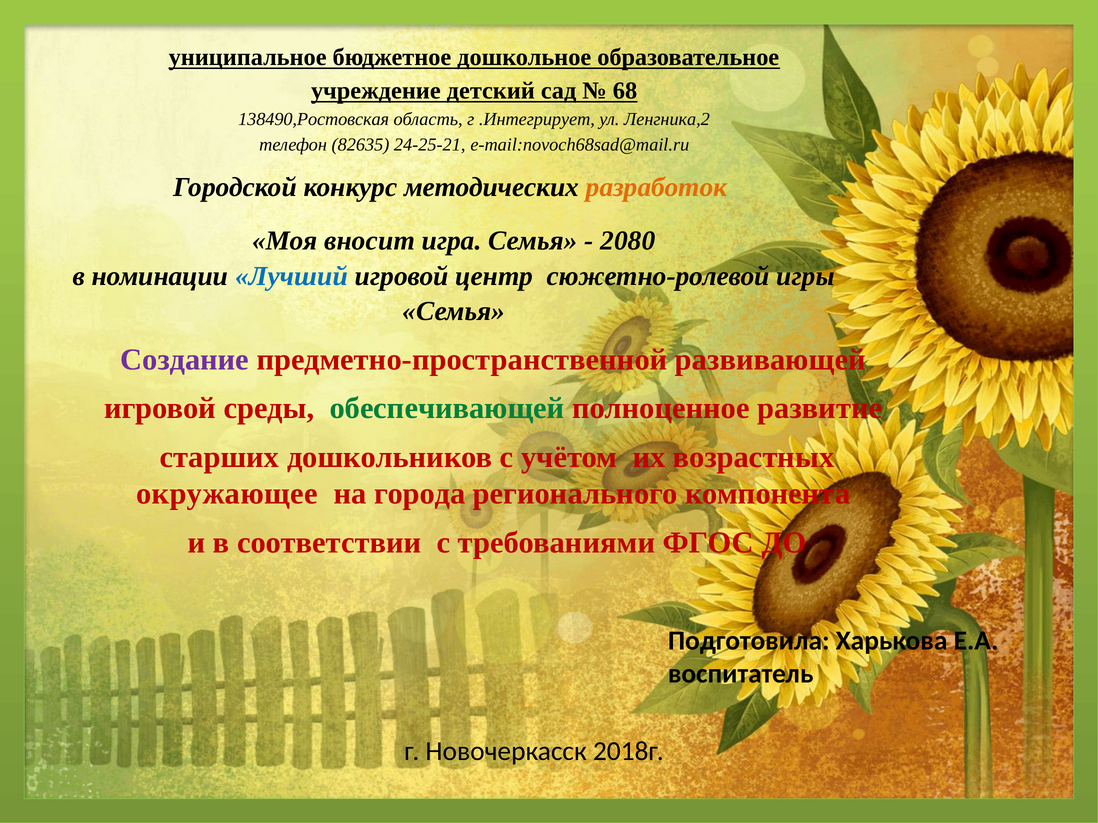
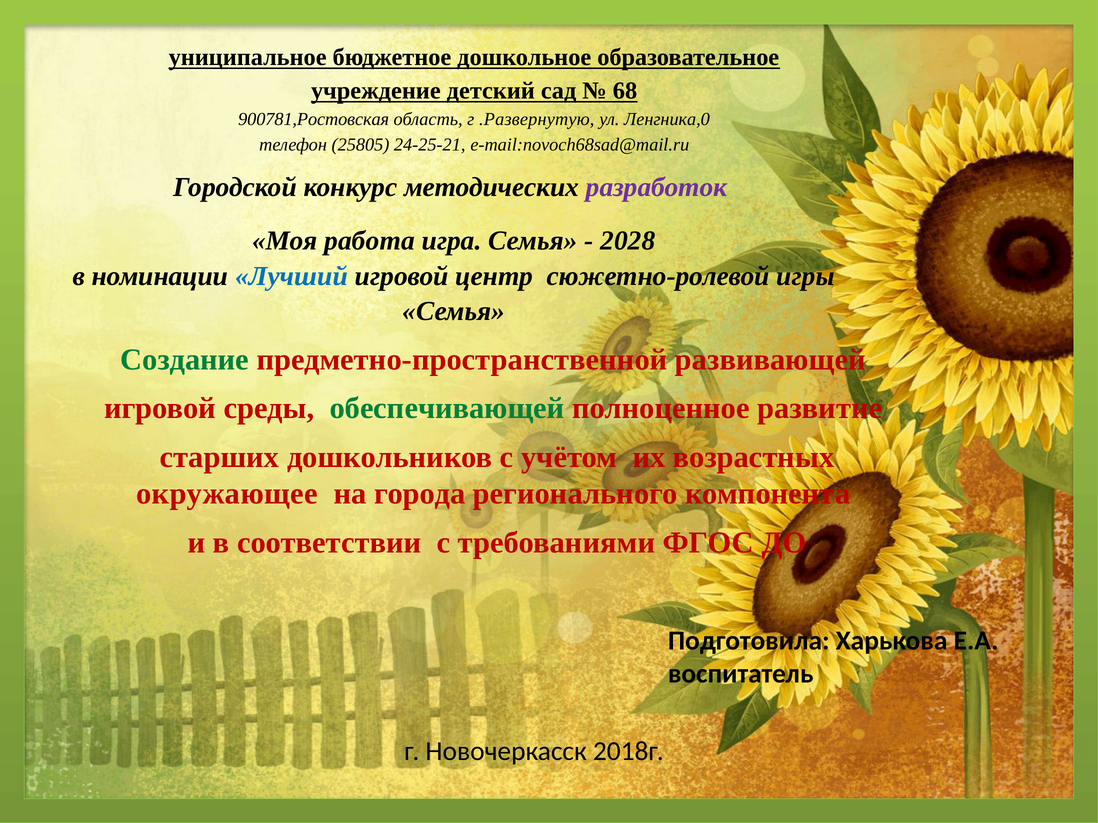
138490,Ростовская: 138490,Ростовская -> 900781,Ростовская (314, 119)
.Интегрирует: .Интегрирует -> .Развернутую (537, 119)
Ленгника,2: Ленгника,2 -> Ленгника,0 (667, 119)
82635: 82635 -> 25805 (360, 145)
разработок colour: orange -> purple (657, 187)
вносит: вносит -> работа (370, 241)
2080: 2080 -> 2028 (628, 241)
Создание colour: purple -> green (185, 360)
